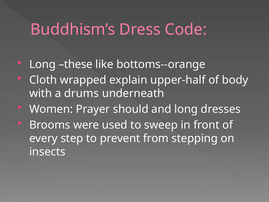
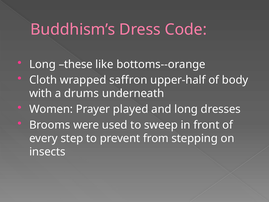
explain: explain -> saffron (128, 80)
should: should -> played (131, 109)
